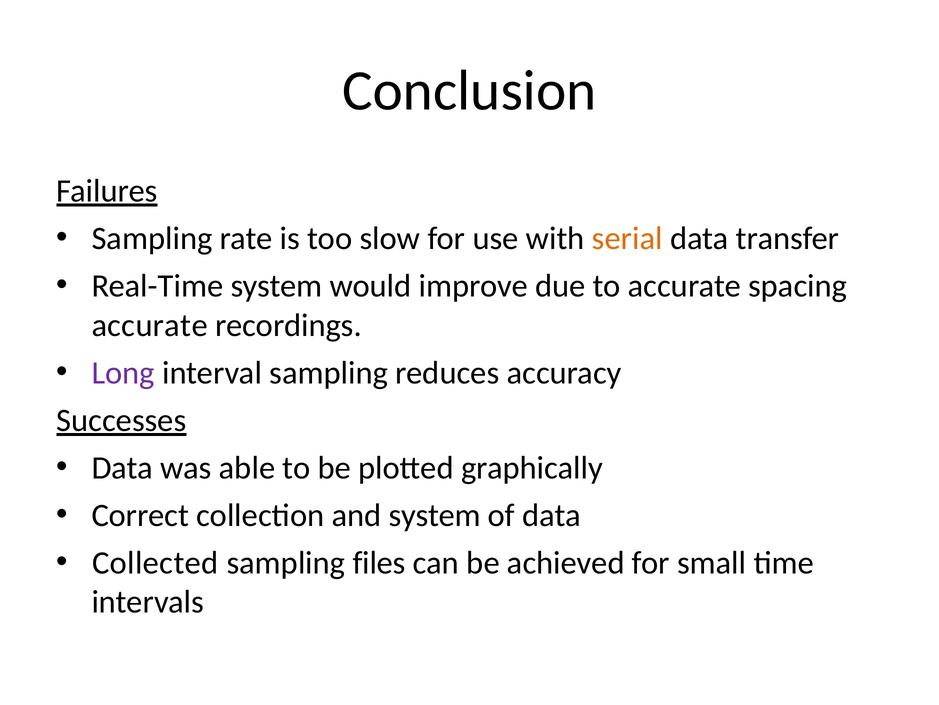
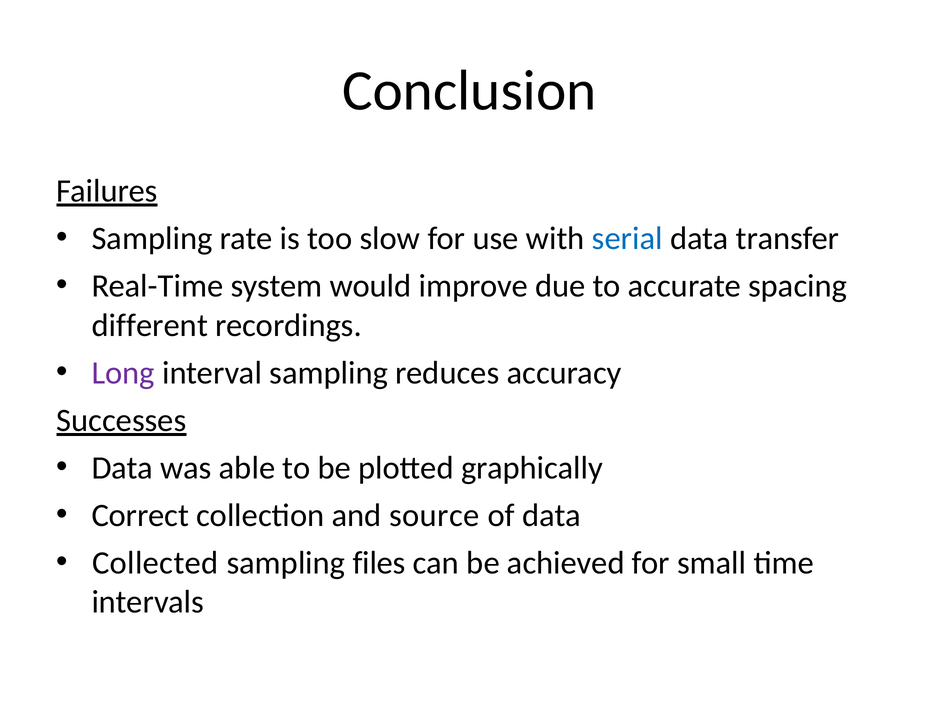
serial colour: orange -> blue (627, 238)
accurate: accurate -> different (150, 325)
and system: system -> source (434, 515)
